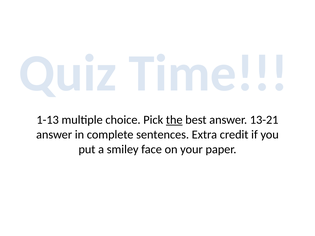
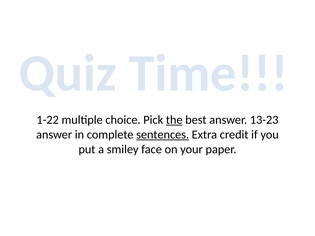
1-13: 1-13 -> 1-22 (48, 120)
13-21: 13-21 -> 13-23 (264, 120)
sentences underline: none -> present (163, 135)
